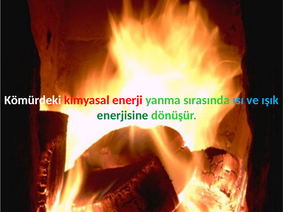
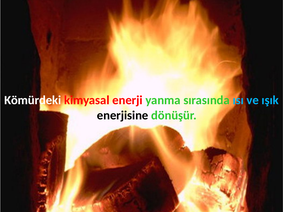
enerjisine colour: green -> black (123, 115)
